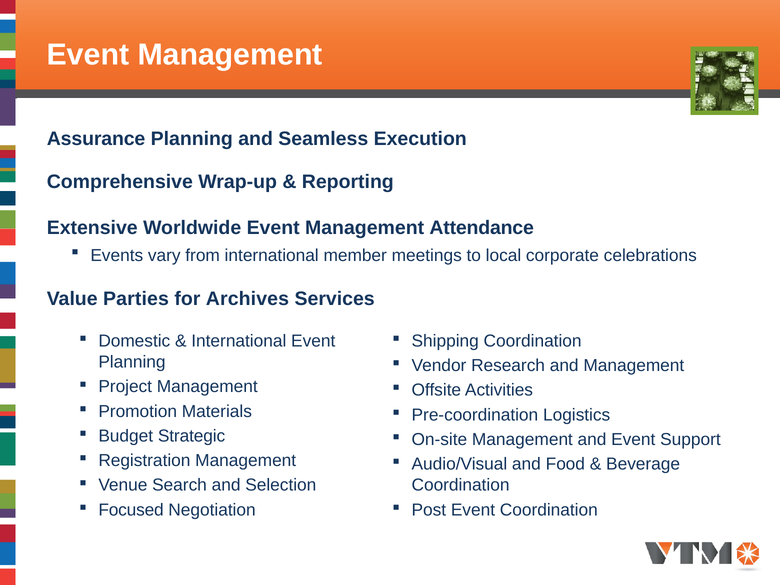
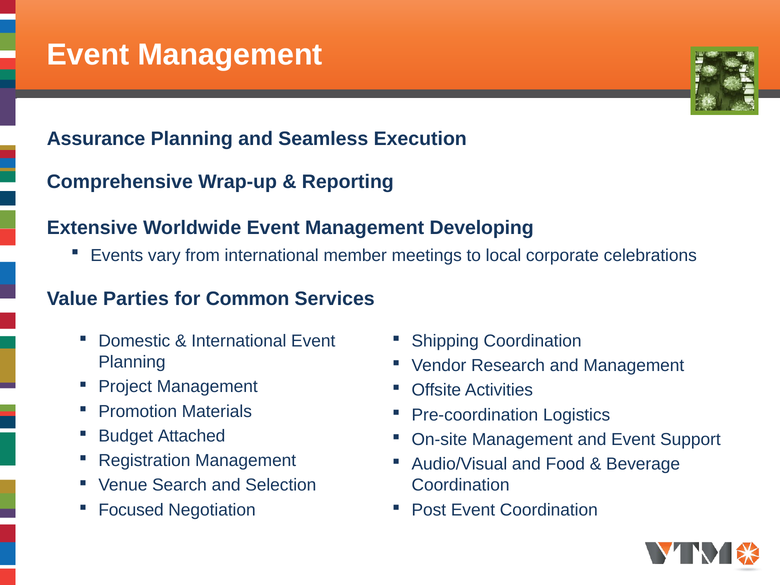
Attendance: Attendance -> Developing (482, 228)
Archives: Archives -> Common (248, 299)
Strategic: Strategic -> Attached (192, 436)
